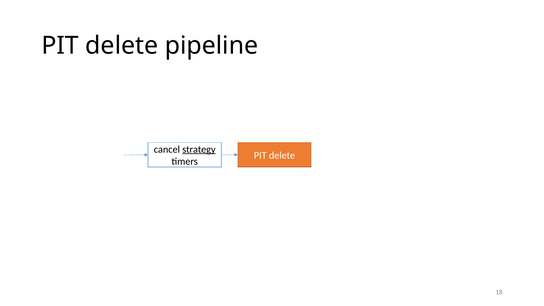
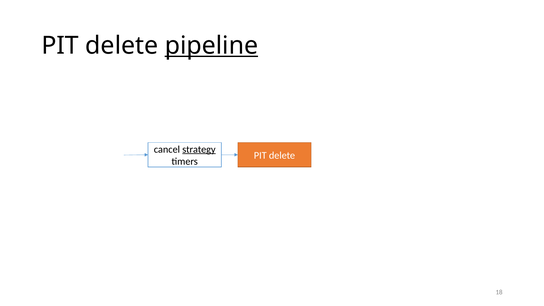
pipeline underline: none -> present (211, 46)
